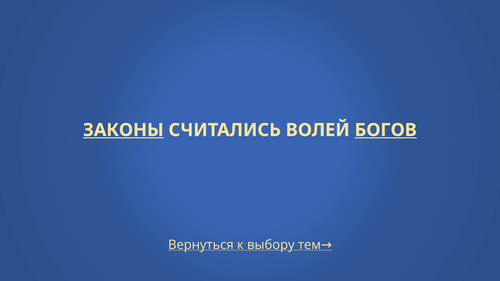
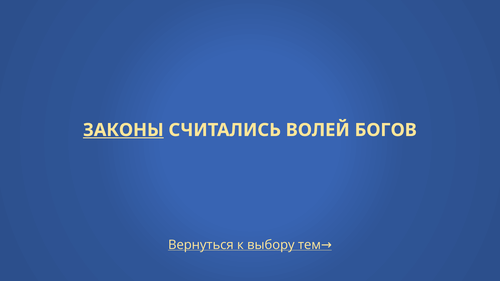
БОГОВ underline: present -> none (386, 130)
